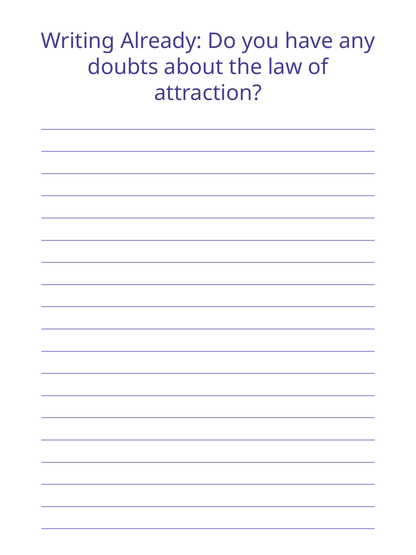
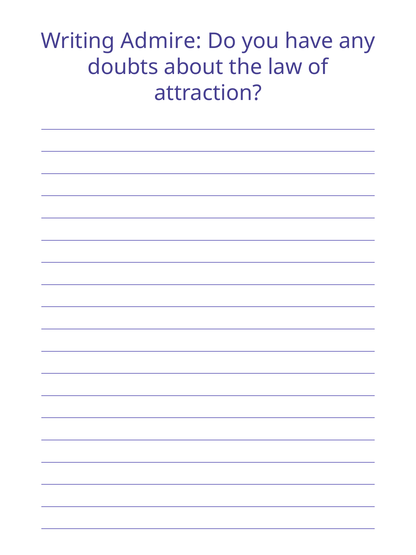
Already: Already -> Admire (161, 41)
